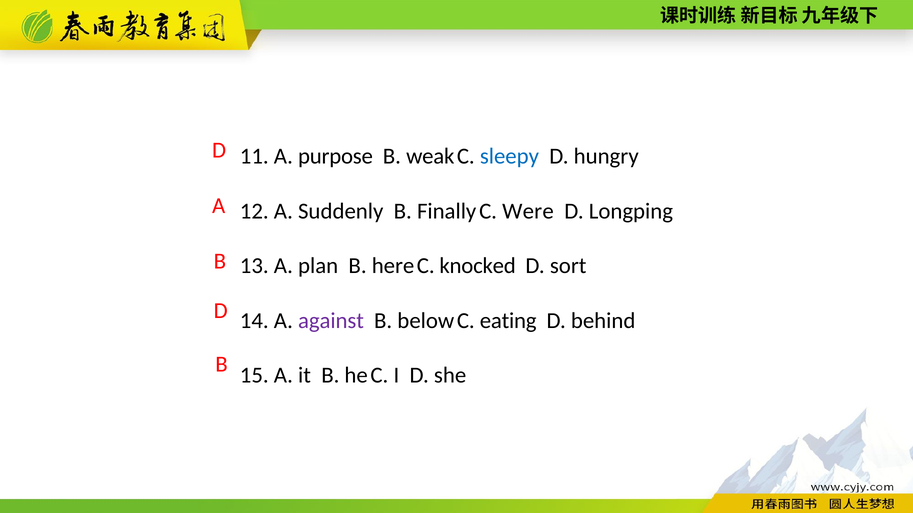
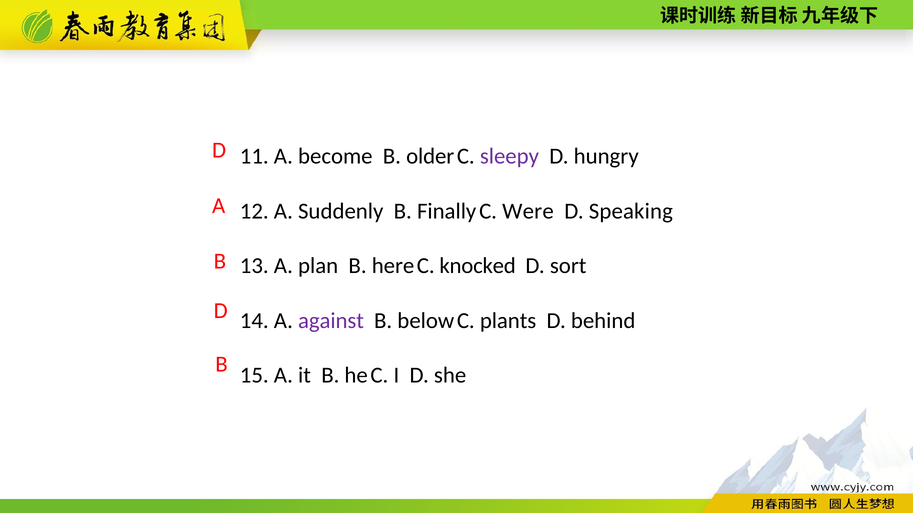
purpose: purpose -> become (335, 157)
weak: weak -> older (430, 157)
sleepy colour: blue -> purple (509, 157)
Longping: Longping -> Speaking (631, 211)
eating: eating -> plants (508, 321)
